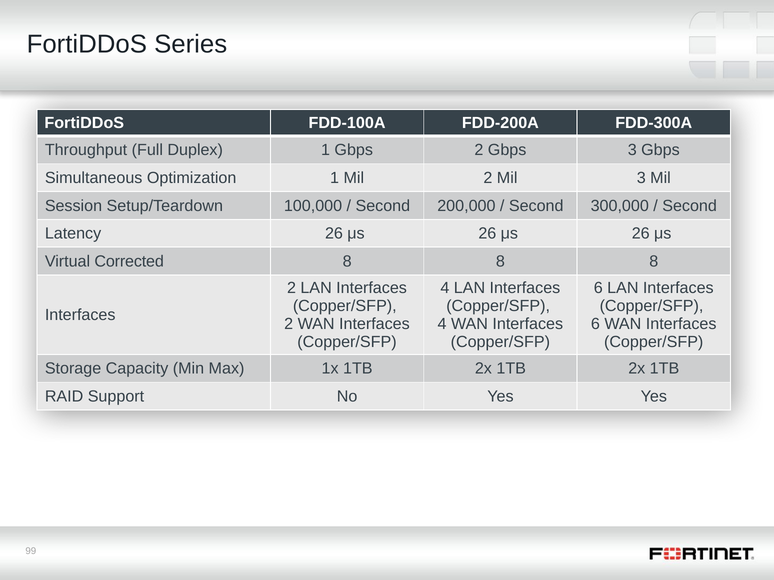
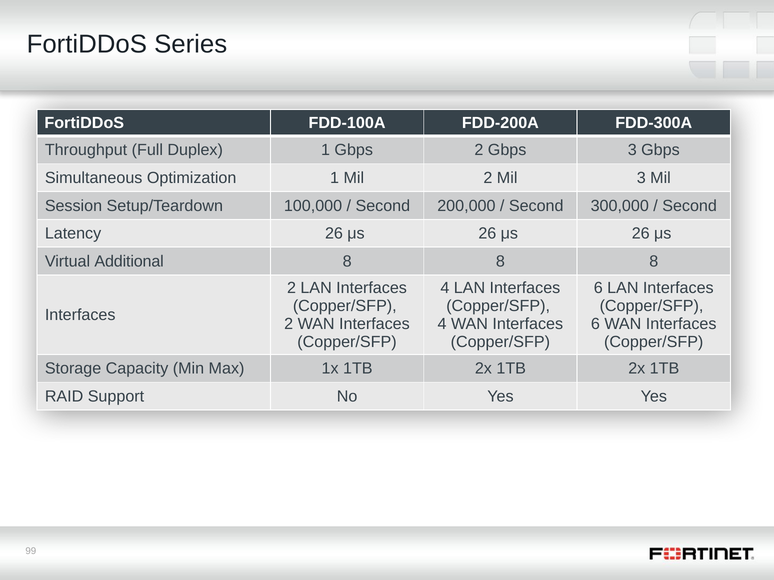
Corrected: Corrected -> Additional (129, 262)
